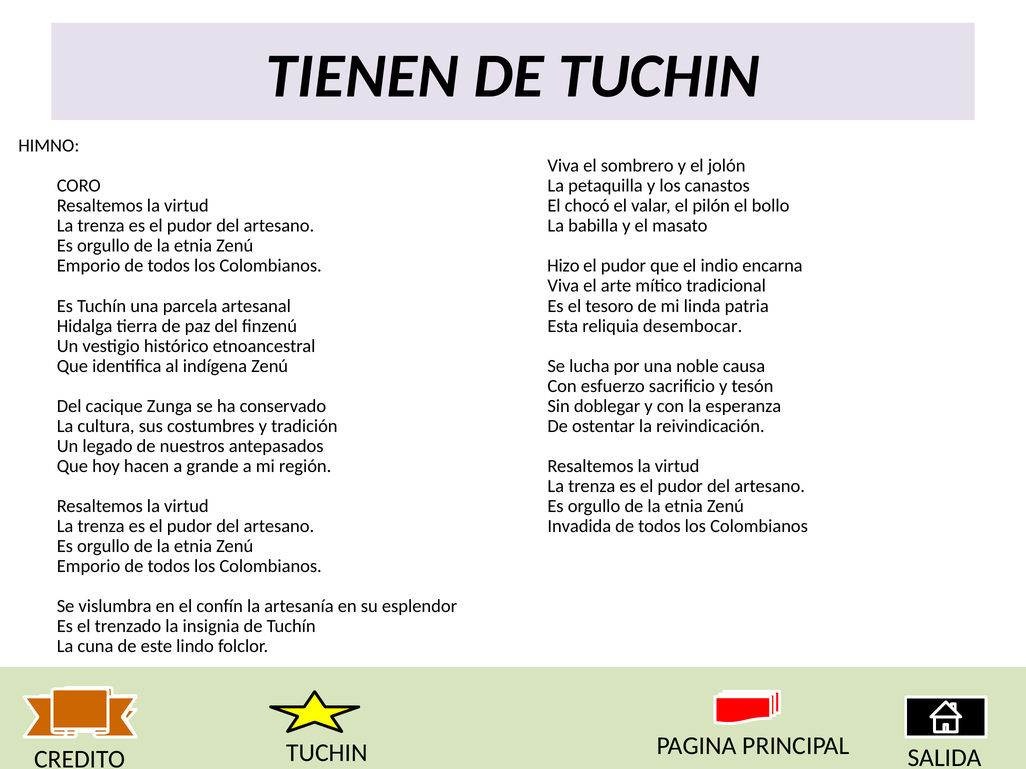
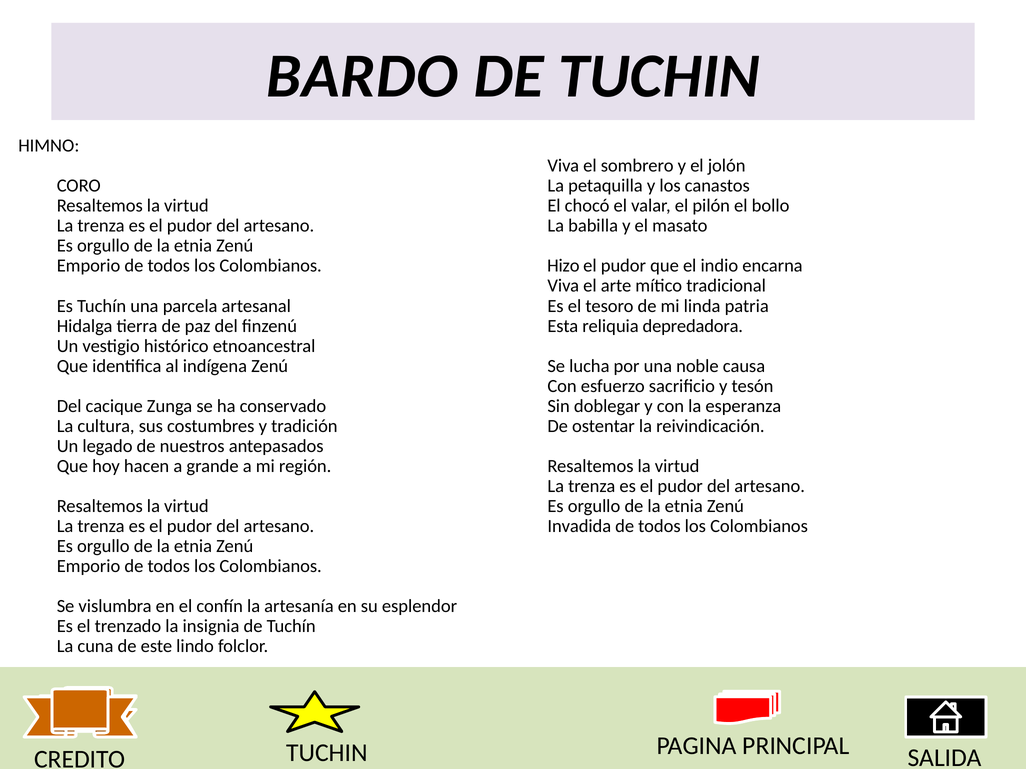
TIENEN: TIENEN -> BARDO (362, 76)
desembocar: desembocar -> depredadora (693, 326)
